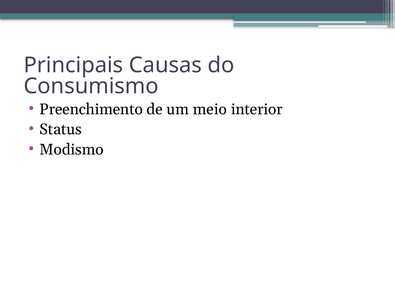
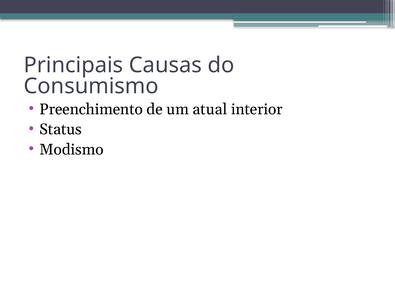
meio: meio -> atual (210, 109)
